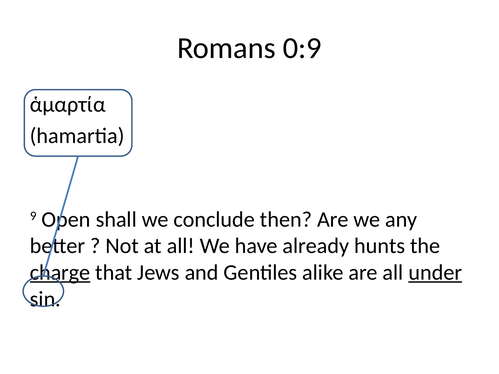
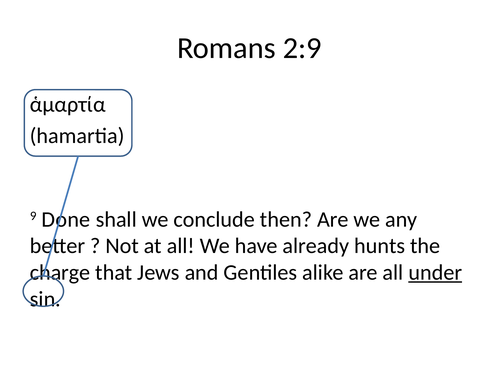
0:9: 0:9 -> 2:9 (302, 48)
Open: Open -> Done (66, 220)
charge underline: present -> none (60, 273)
